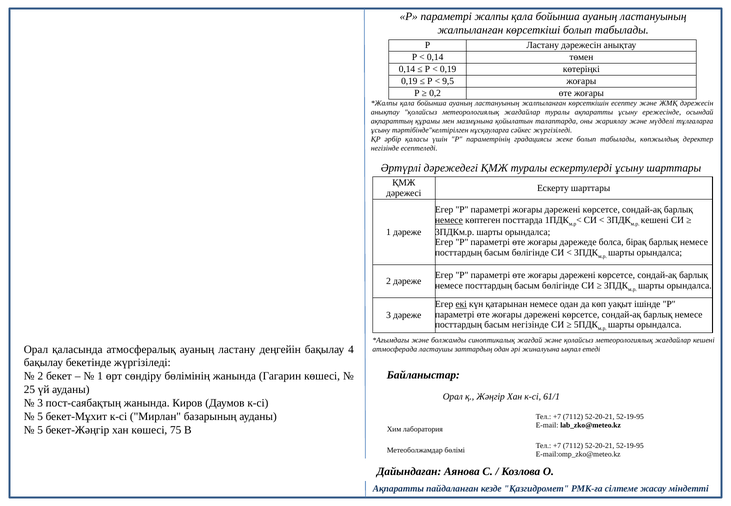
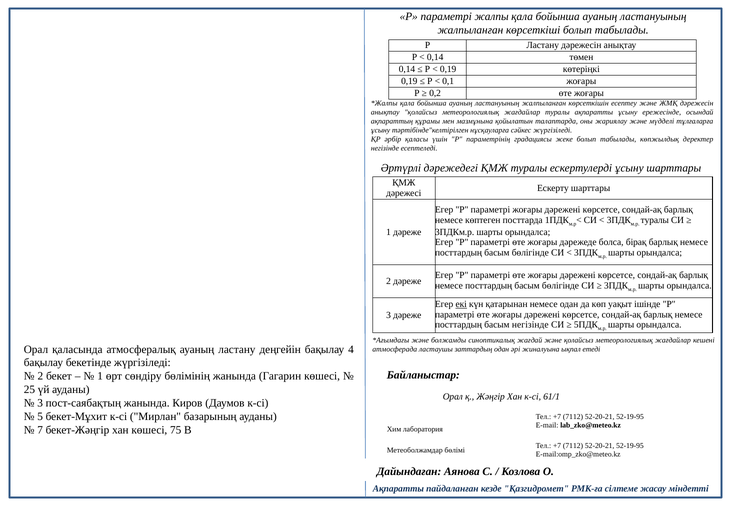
9,5: 9,5 -> 0,1 (448, 81)
немесе underline: present -> none (449, 220)
кешені: кешені -> туралы (655, 220)
5: 5 -> 7 (40, 430)
